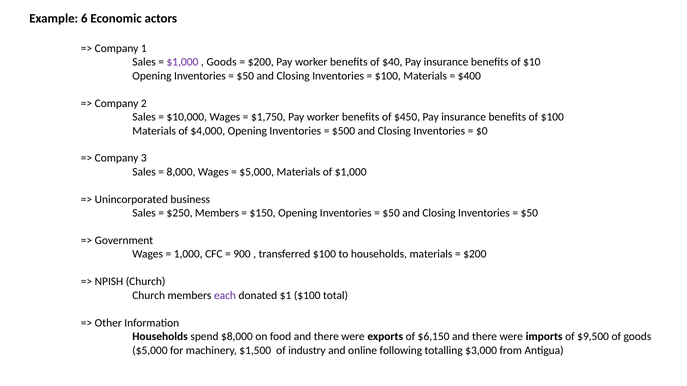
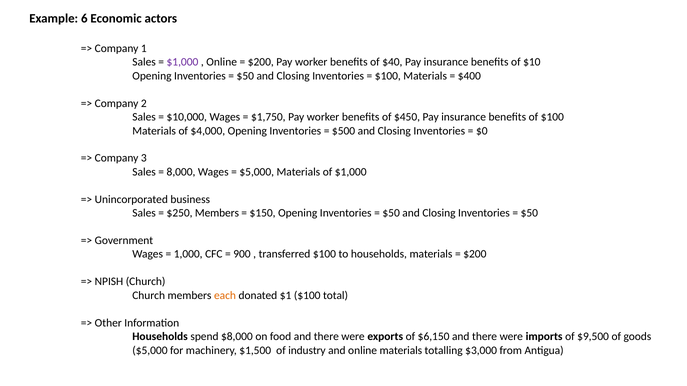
Goods: Goods -> Online (222, 62)
each colour: purple -> orange (225, 296)
online following: following -> materials (401, 351)
